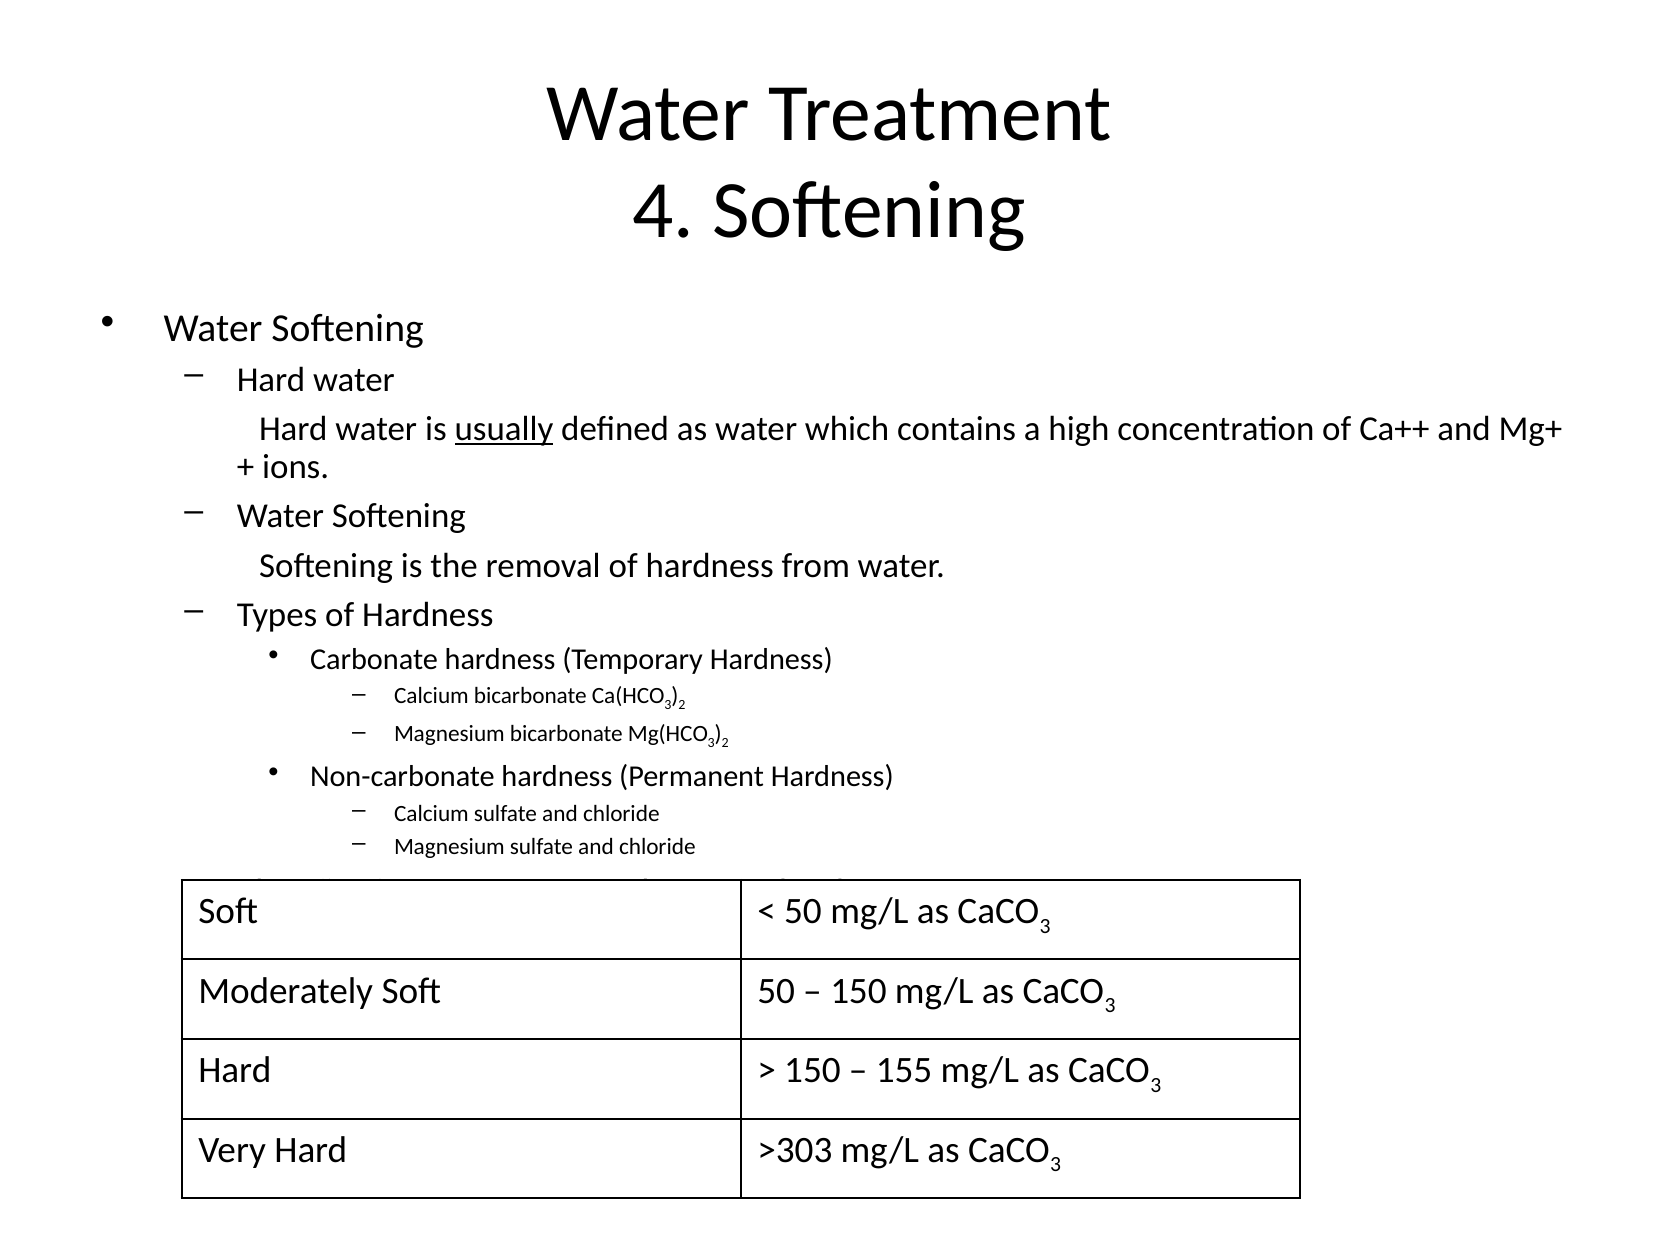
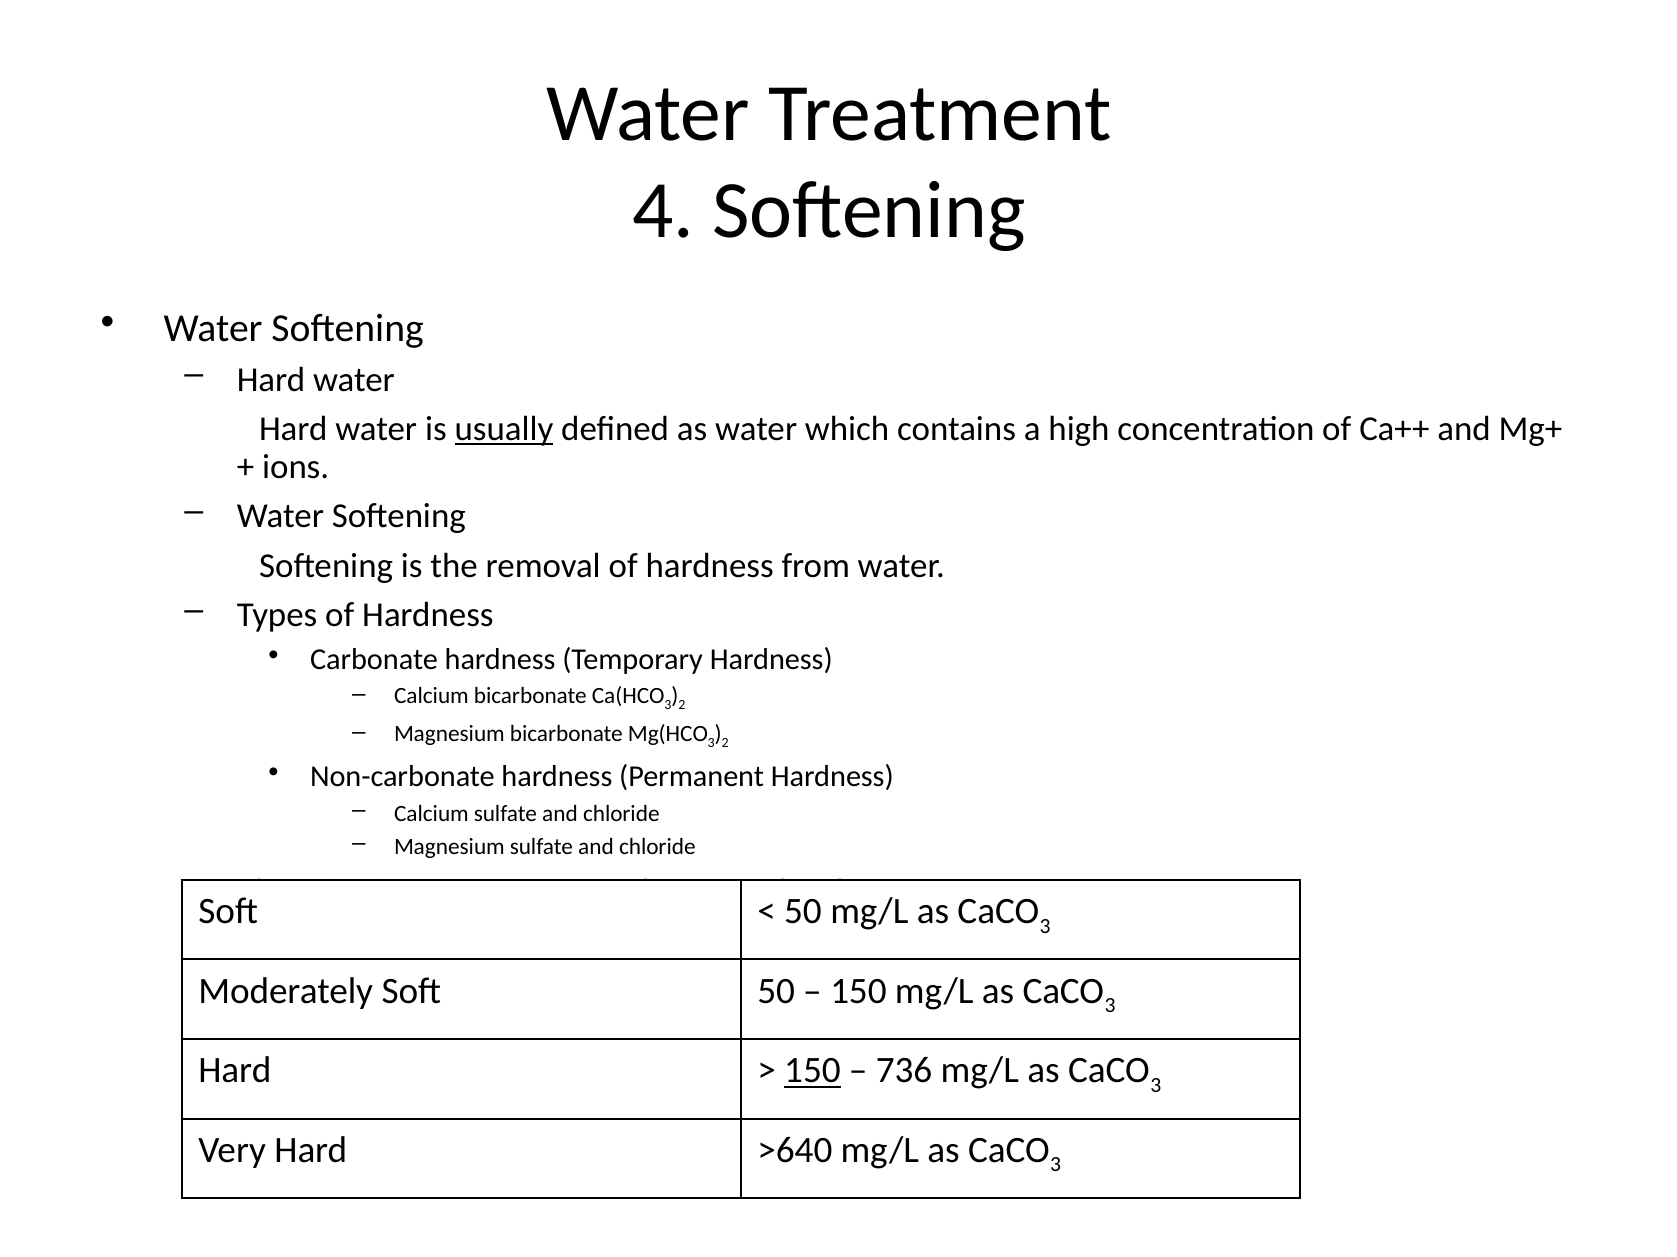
150 underline: none -> present (812, 1071)
155: 155 -> 736 (904, 1071)
>303: >303 -> >640 (795, 1151)
